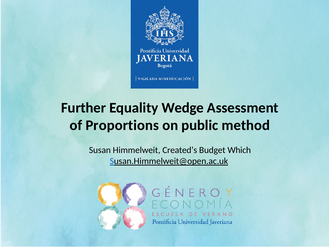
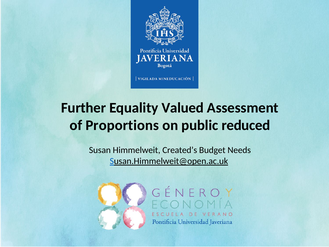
Wedge: Wedge -> Valued (183, 108)
method: method -> reduced (246, 125)
Which: Which -> Needs (239, 150)
